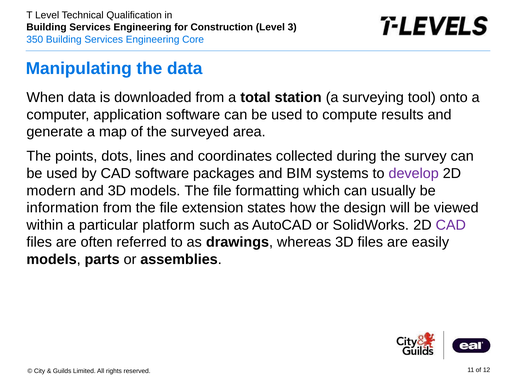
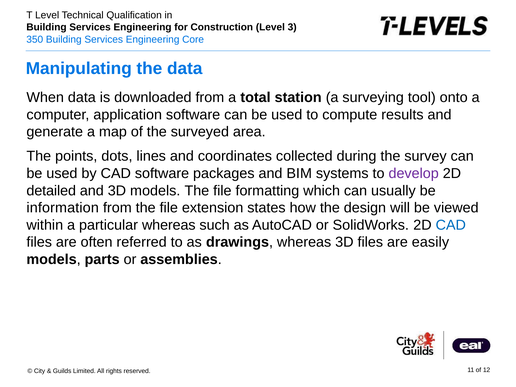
modern: modern -> detailed (51, 191)
particular platform: platform -> whereas (169, 225)
CAD colour: purple -> blue (451, 225)
